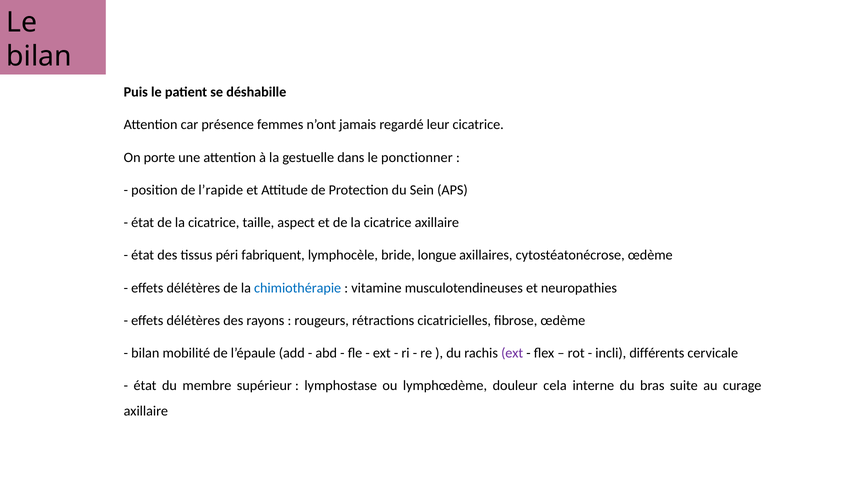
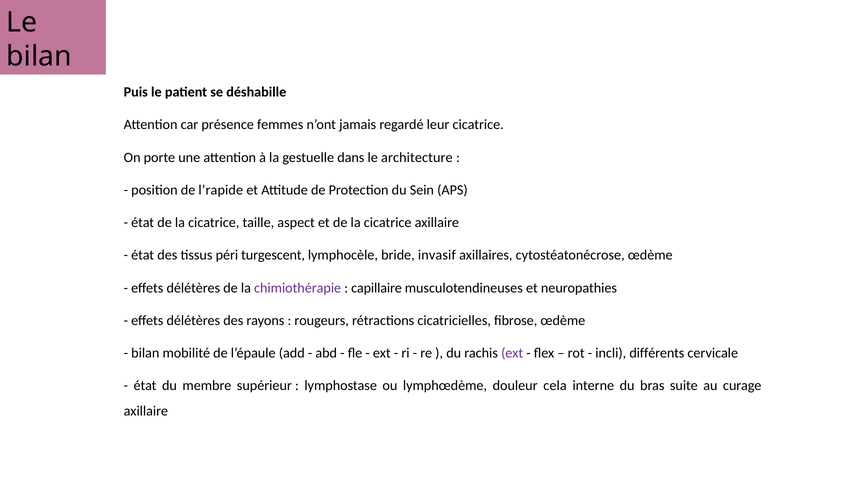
ponctionner: ponctionner -> architecture (417, 158)
fabriquent: fabriquent -> turgescent (273, 255)
longue: longue -> invasif (437, 255)
chimiothérapie colour: blue -> purple (298, 288)
vitamine: vitamine -> capillaire (376, 288)
